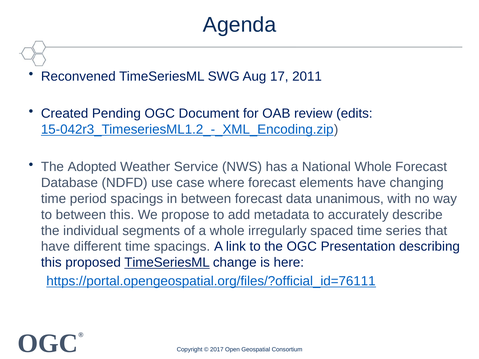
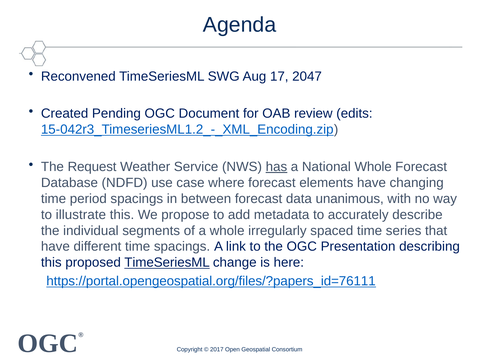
2011: 2011 -> 2047 (307, 76)
Adopted: Adopted -> Request (92, 167)
has underline: none -> present (276, 167)
to between: between -> illustrate (81, 215)
https://portal.opengeospatial.org/files/?official_id=76111: https://portal.opengeospatial.org/files/?official_id=76111 -> https://portal.opengeospatial.org/files/?papers_id=76111 (211, 281)
